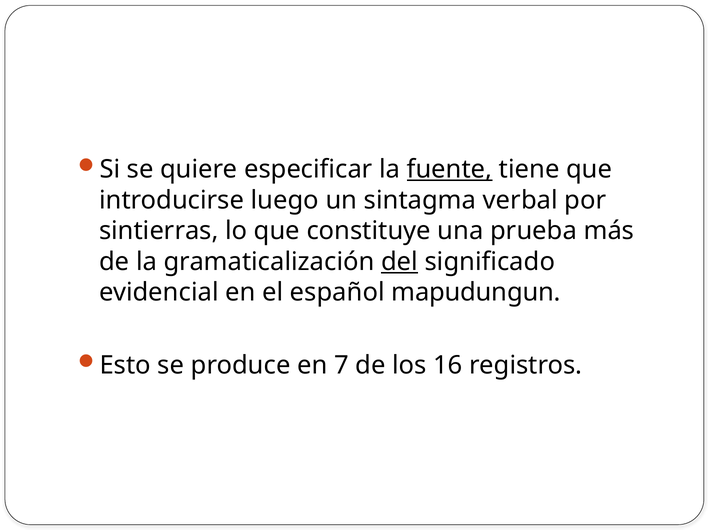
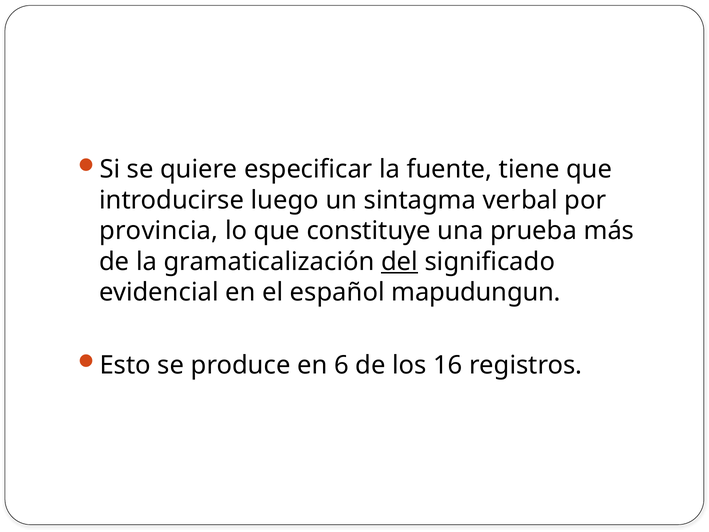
fuente underline: present -> none (449, 169)
sintierras: sintierras -> provincia (159, 231)
7: 7 -> 6 (341, 365)
